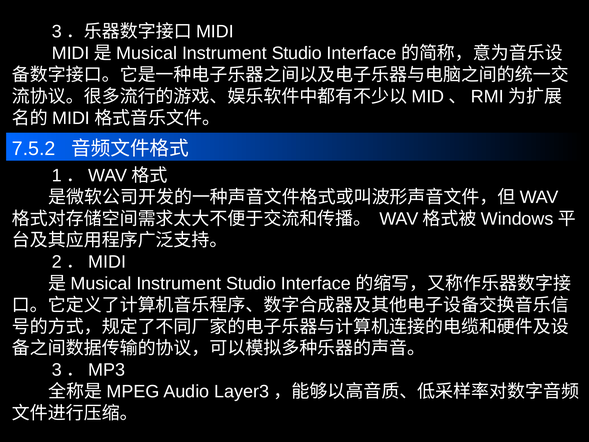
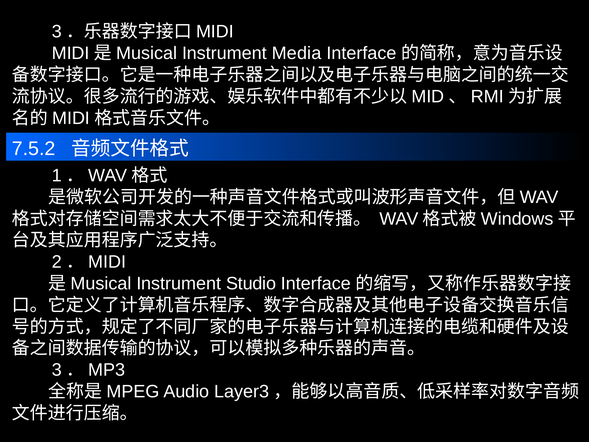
Studio: Studio -> Media (297, 53)
